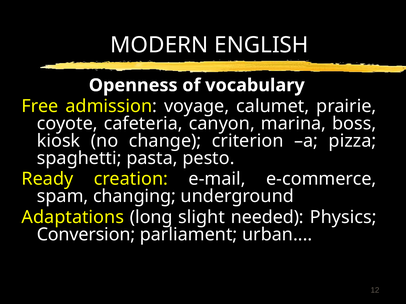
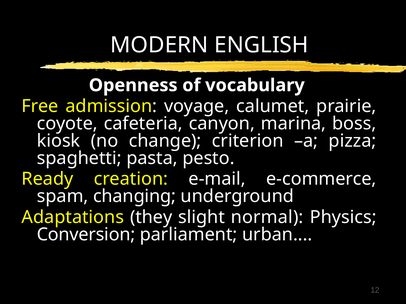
long: long -> they (151, 218)
needed: needed -> normal (267, 218)
